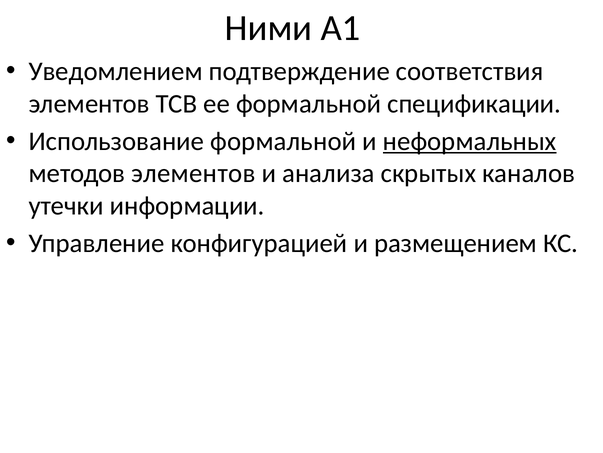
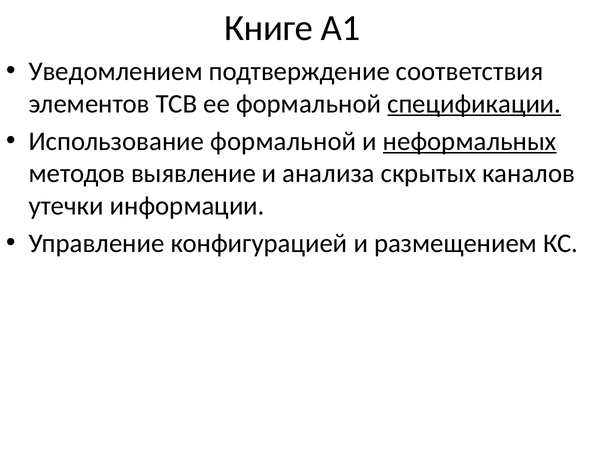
Ними: Ними -> Книге (269, 28)
спецификации underline: none -> present (474, 104)
методов элементов: элементов -> выявление (194, 173)
